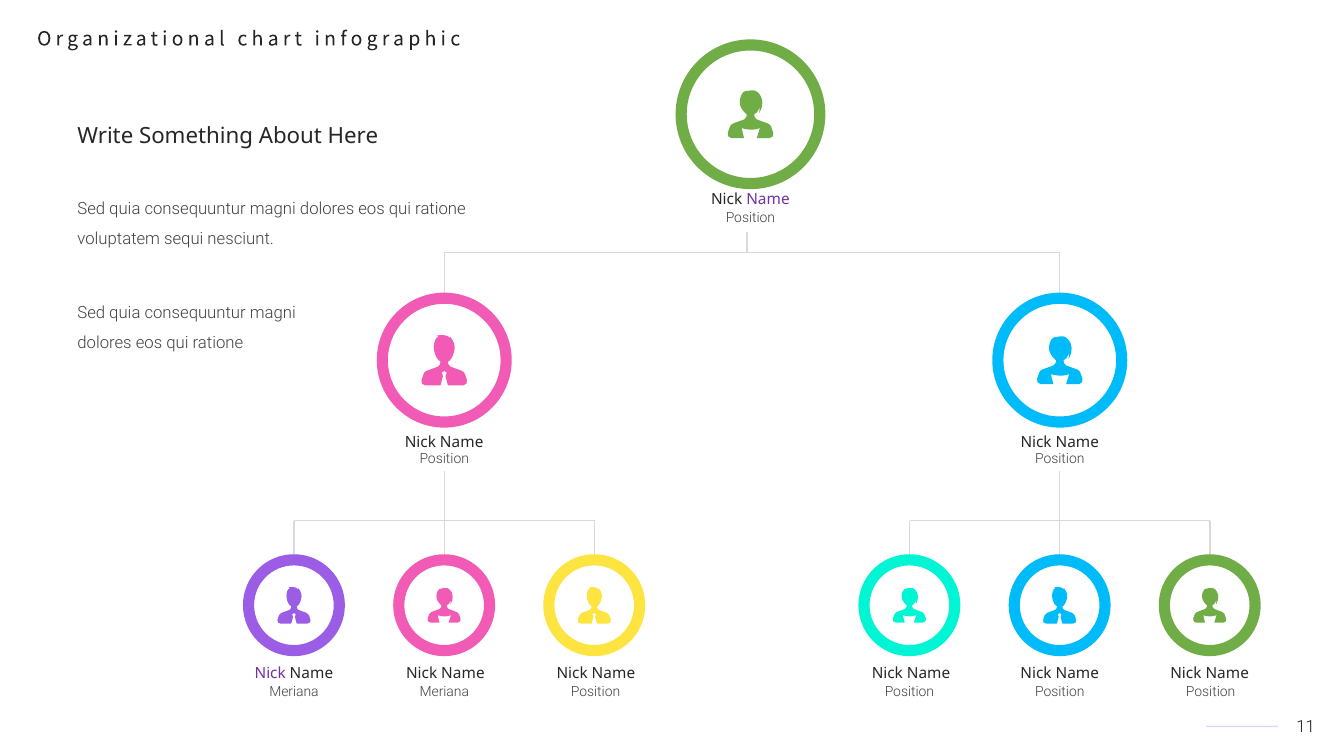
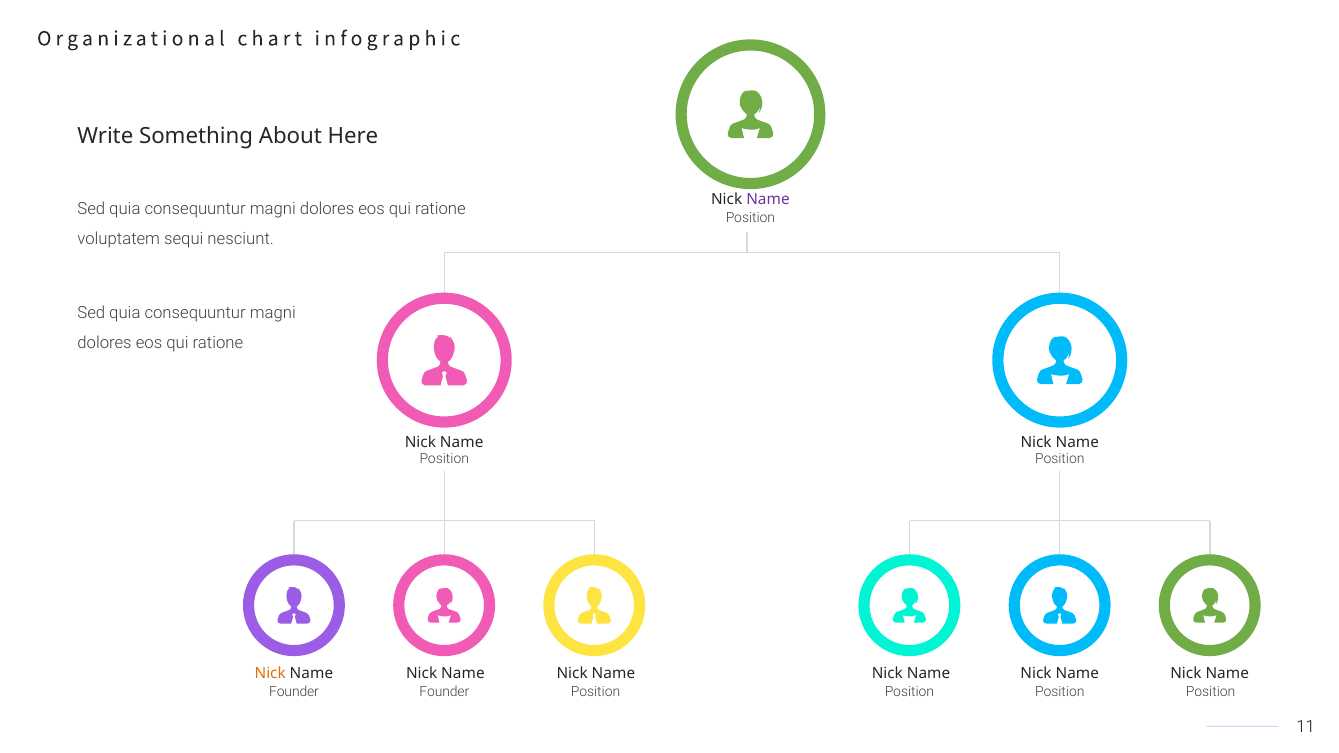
Nick colour: purple -> orange (270, 674)
Meriana: Meriana -> Founder (294, 692)
Meriana: Meriana -> Founder (444, 692)
